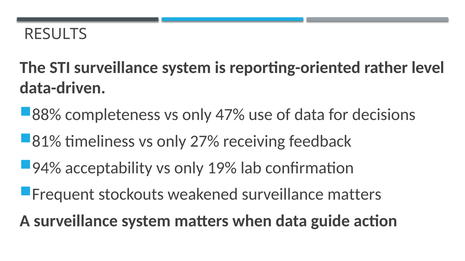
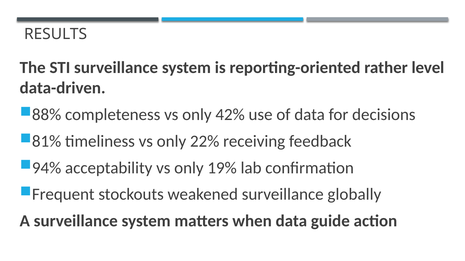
47%: 47% -> 42% (230, 115)
27%: 27% -> 22% (205, 141)
surveillance matters: matters -> globally (354, 195)
